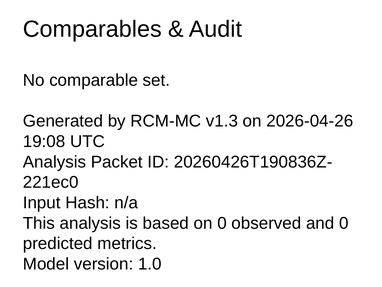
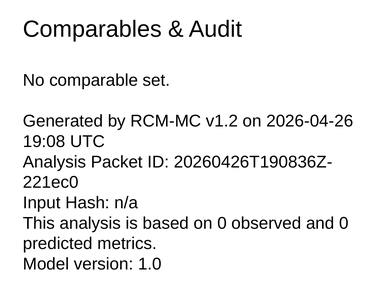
v1.3: v1.3 -> v1.2 (222, 121)
